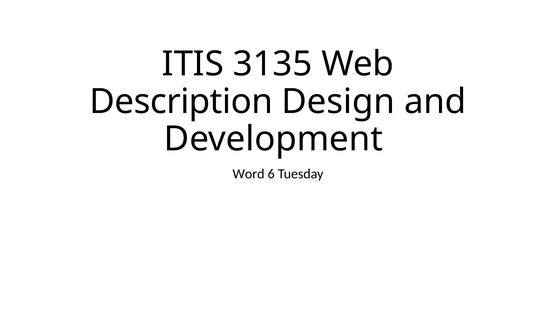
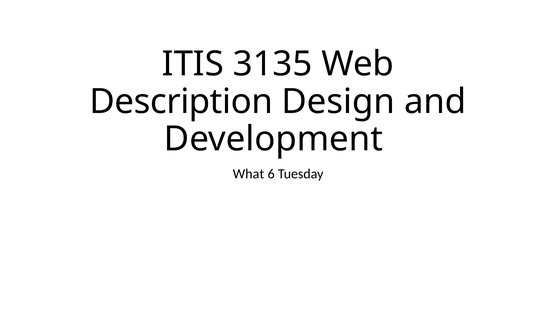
Word: Word -> What (248, 174)
